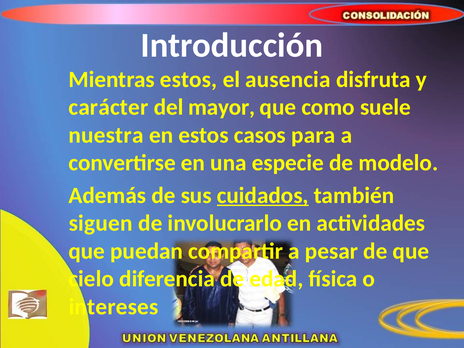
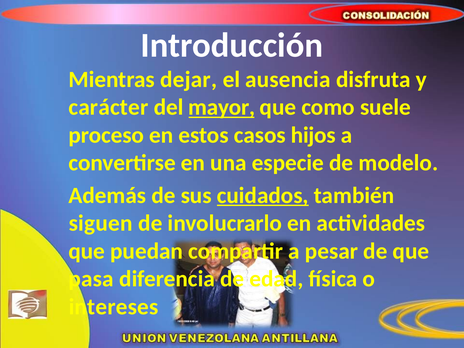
Mientras estos: estos -> dejar (189, 79)
mayor underline: none -> present (222, 107)
nuestra: nuestra -> proceso (106, 135)
para: para -> hijos (313, 135)
cielo: cielo -> pasa (91, 279)
